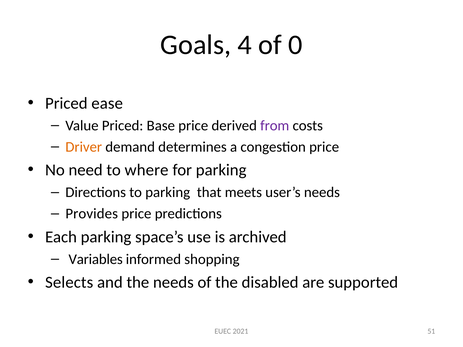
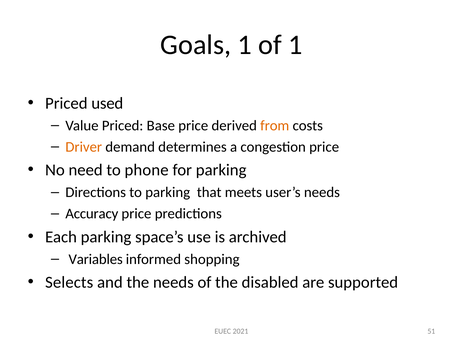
Goals 4: 4 -> 1 (245, 45)
of 0: 0 -> 1 (295, 45)
ease: ease -> used (107, 103)
from colour: purple -> orange (275, 126)
where: where -> phone (147, 170)
Provides: Provides -> Accuracy (92, 214)
